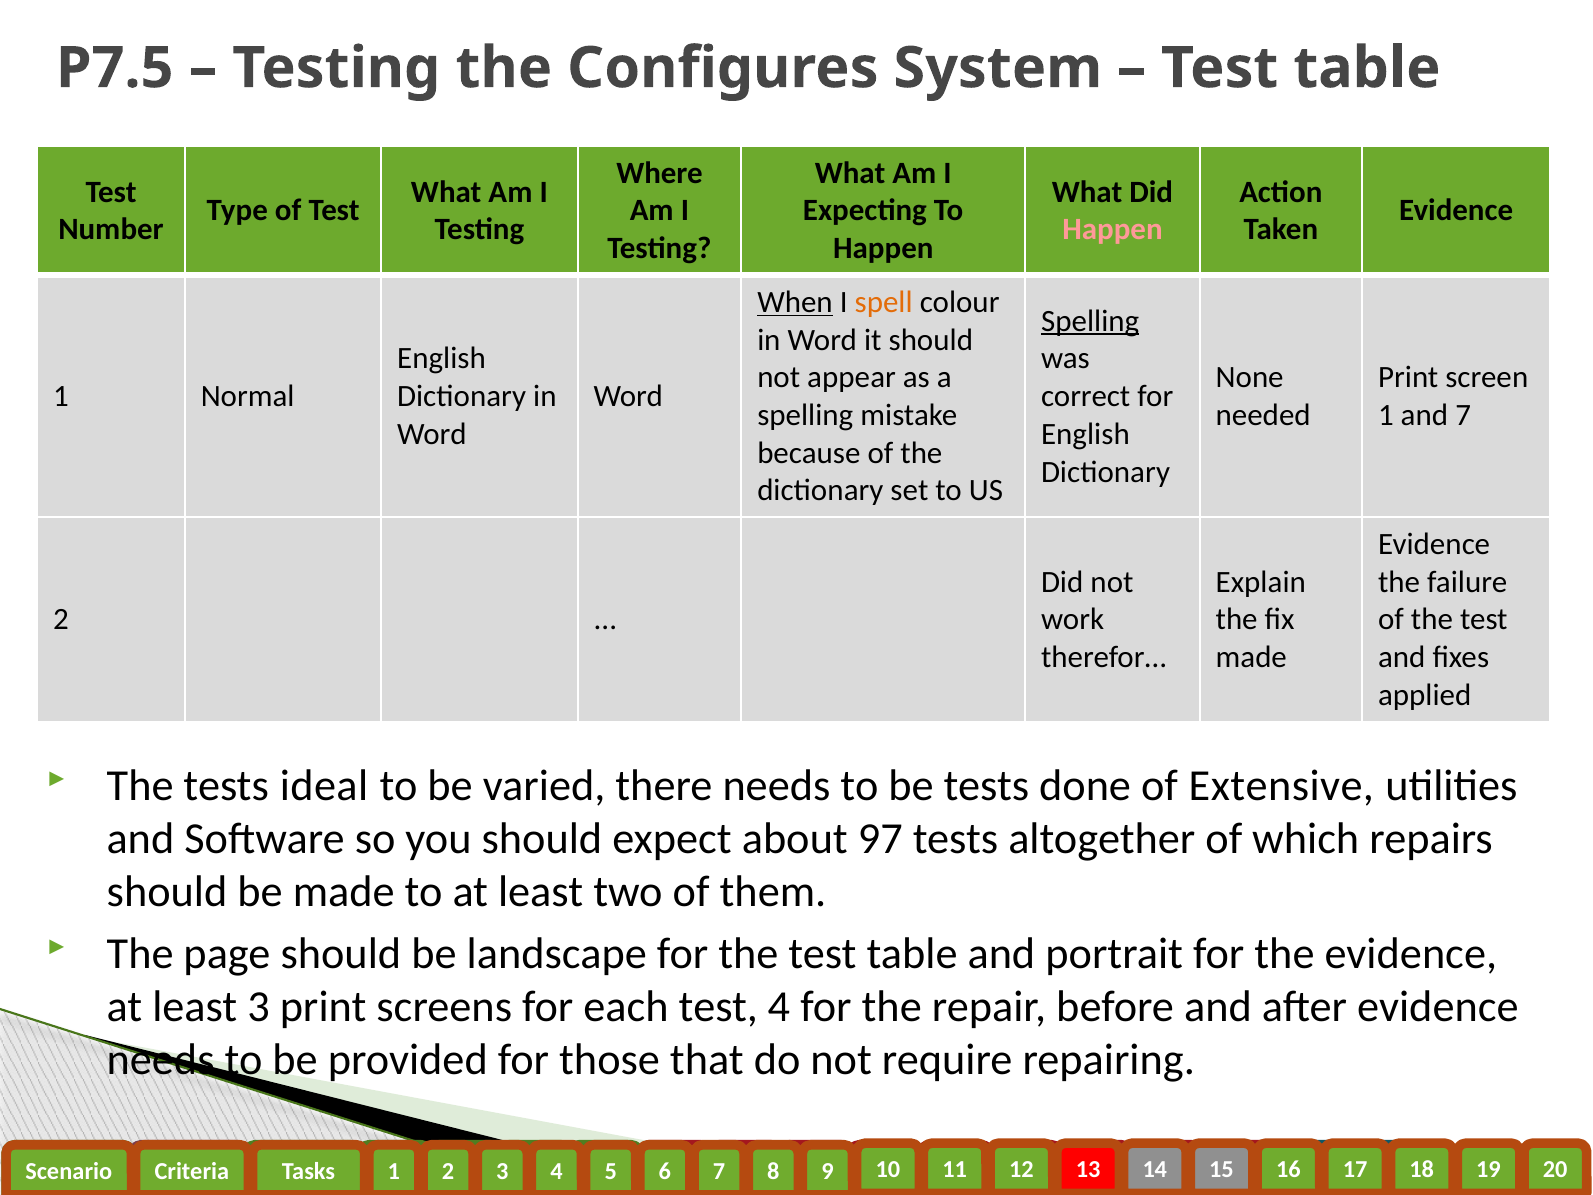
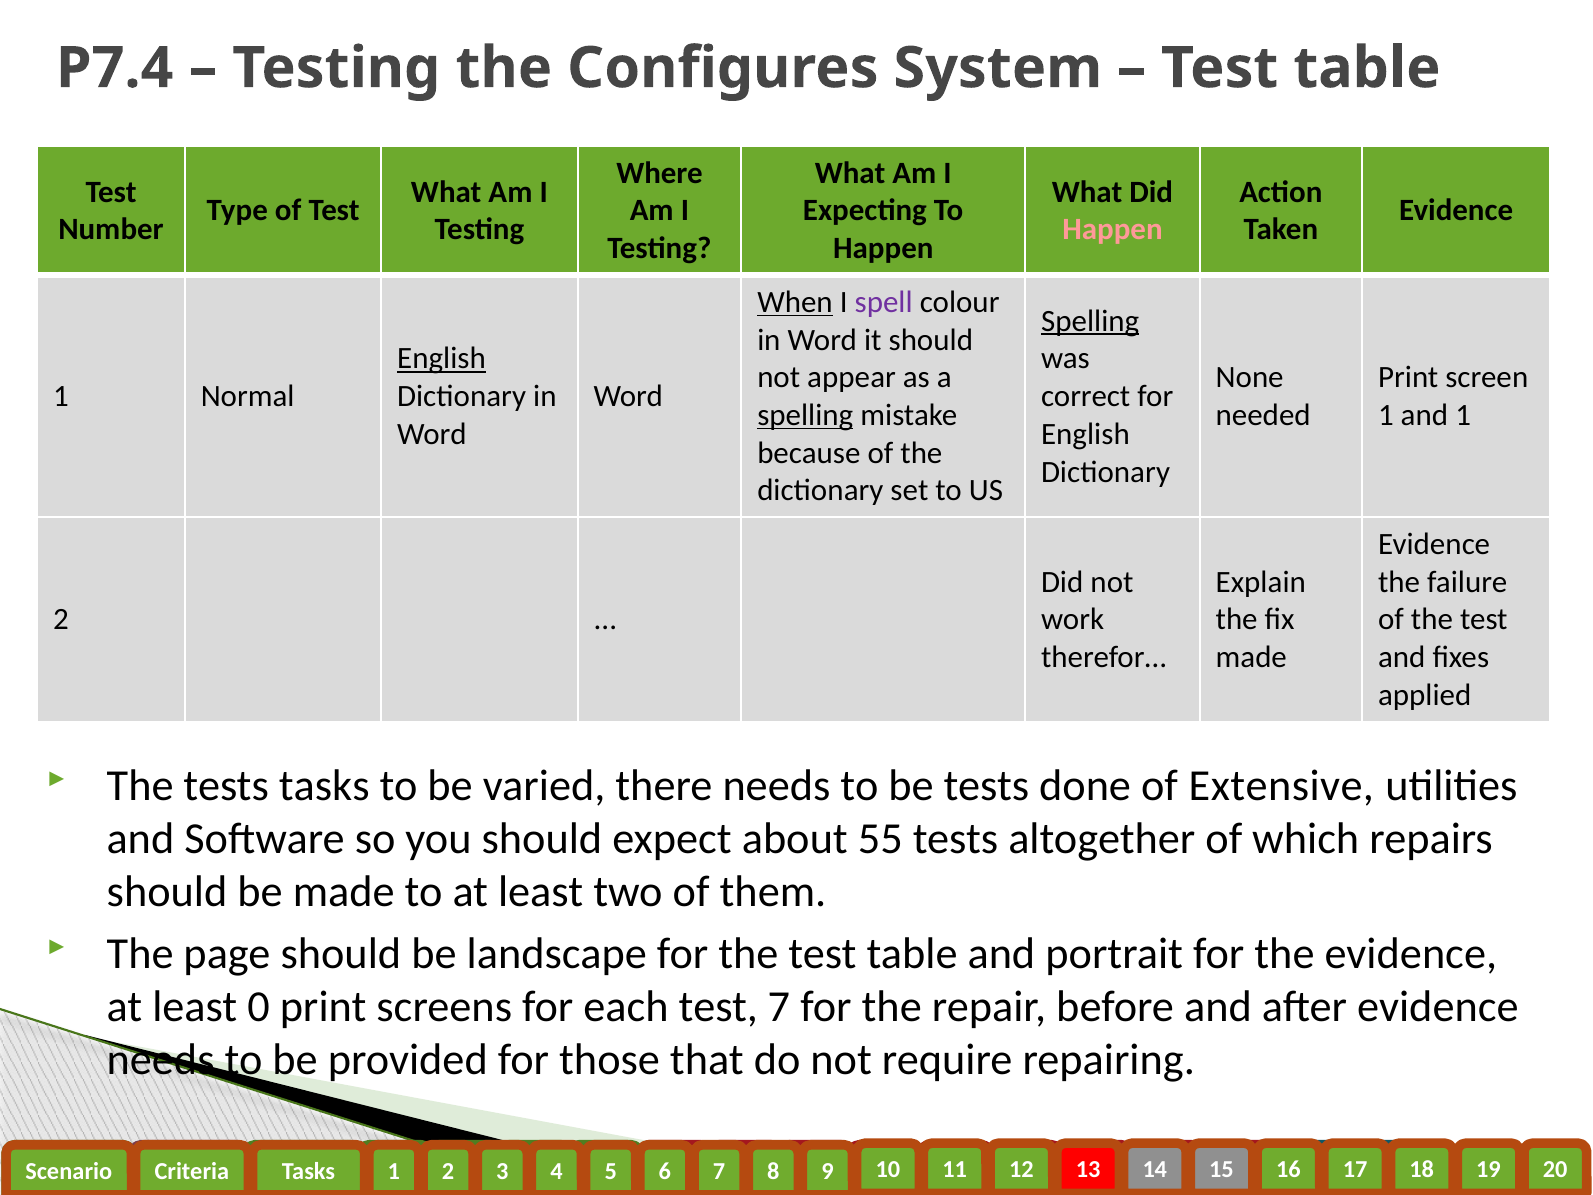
P7.5: P7.5 -> P7.4 (115, 68)
spell colour: orange -> purple (884, 302)
English underline: none -> present (442, 359)
spelling underline: none -> present (805, 415)
and 7: 7 -> 1 (1463, 415)
tests ideal: ideal -> tasks (324, 785)
97: 97 -> 55 (880, 839)
least 3: 3 -> 0 (258, 1007)
test 4: 4 -> 7 (779, 1007)
